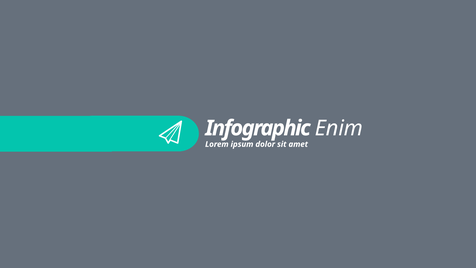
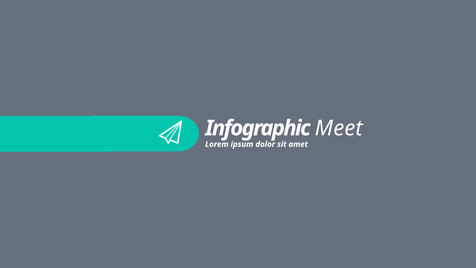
Enim: Enim -> Meet (339, 128)
